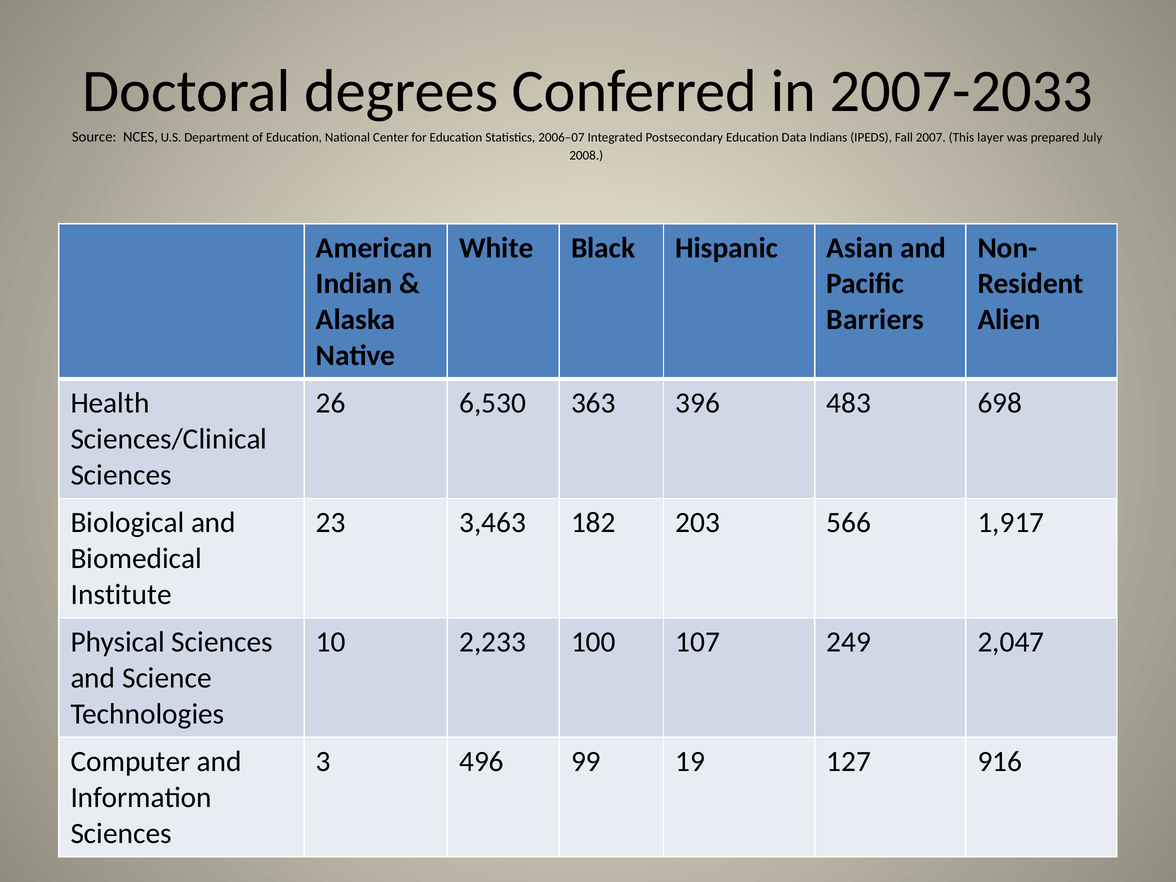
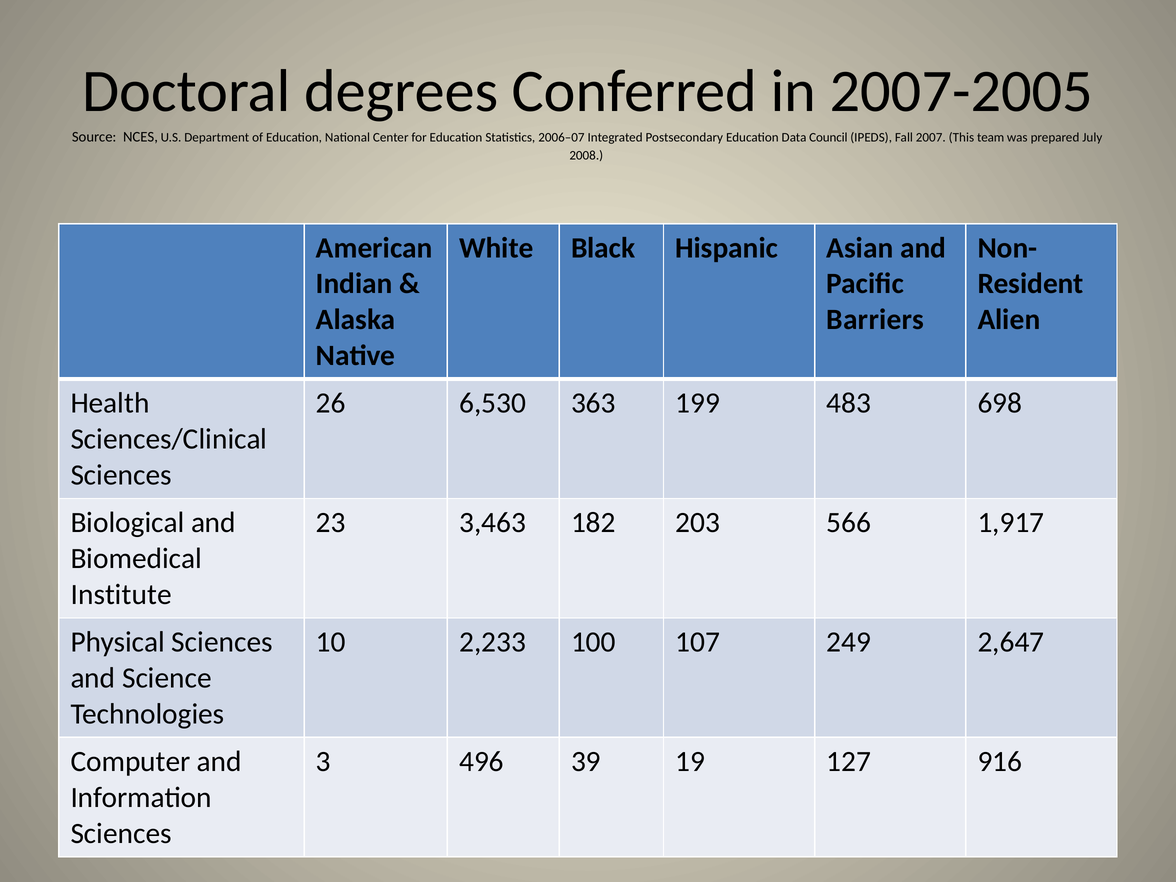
2007-2033: 2007-2033 -> 2007-2005 (961, 92)
Indians: Indians -> Council (828, 137)
layer: layer -> team (991, 137)
396: 396 -> 199 (698, 403)
2,047: 2,047 -> 2,647 (1011, 642)
99: 99 -> 39 (586, 762)
